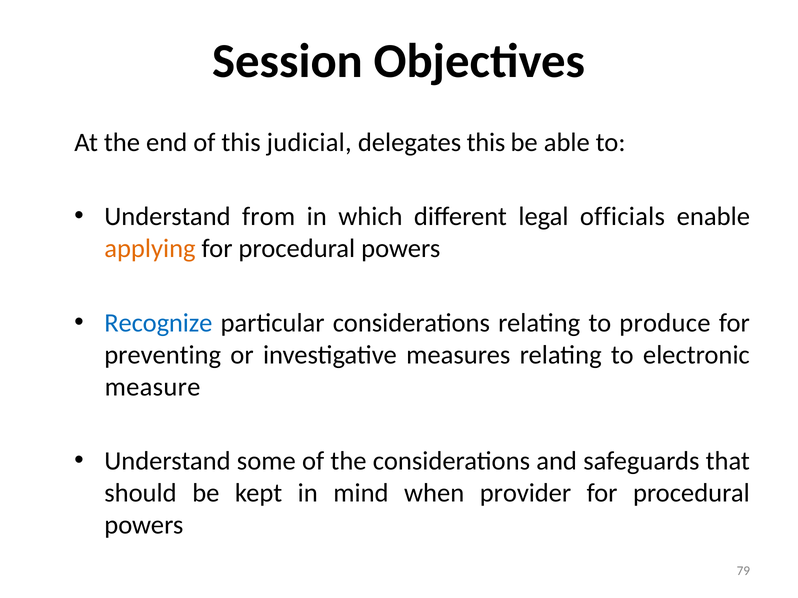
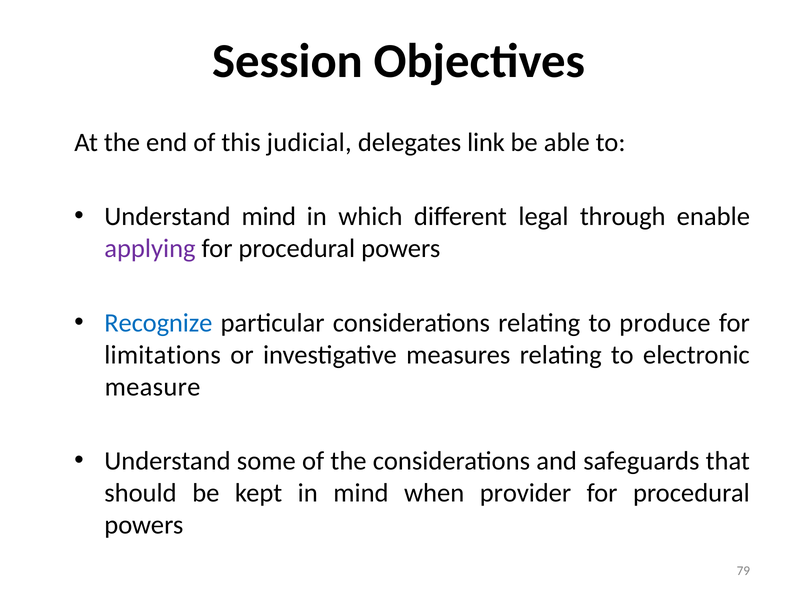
delegates this: this -> link (486, 142)
Understand from: from -> mind (269, 217)
officials: officials -> through (623, 217)
applying colour: orange -> purple (150, 249)
preventing: preventing -> limitations (163, 355)
